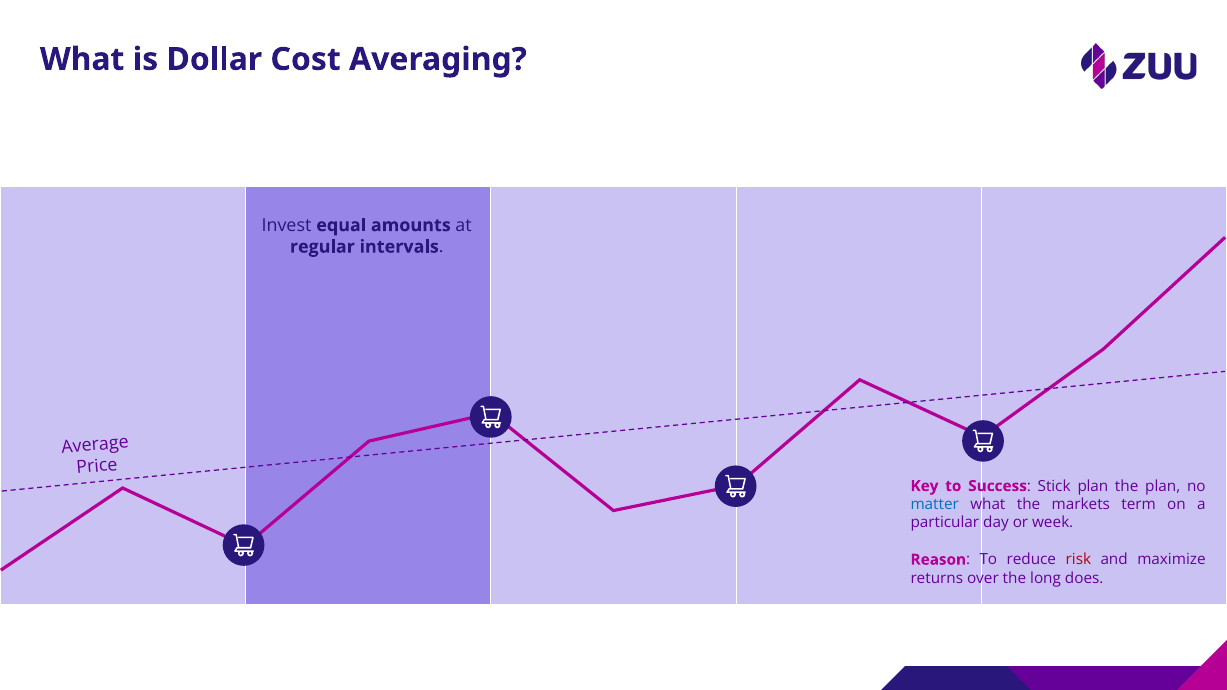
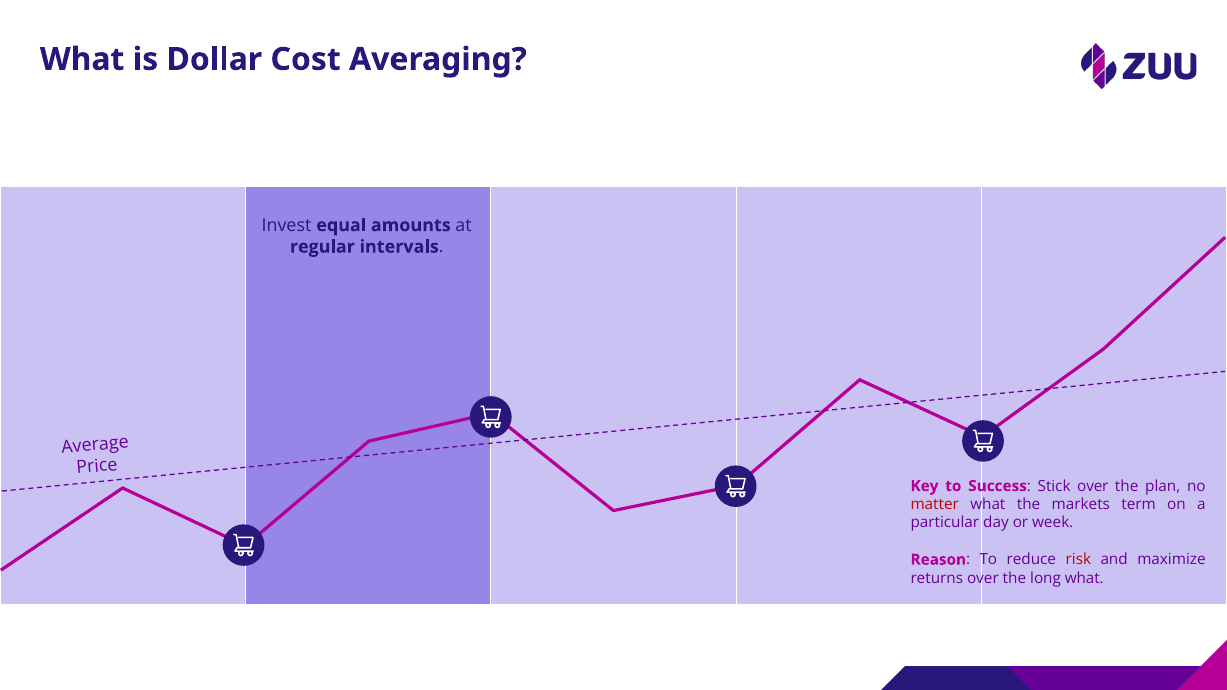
Stick plan: plan -> over (1093, 486)
matter colour: blue -> red (935, 505)
long does: does -> what (1084, 578)
